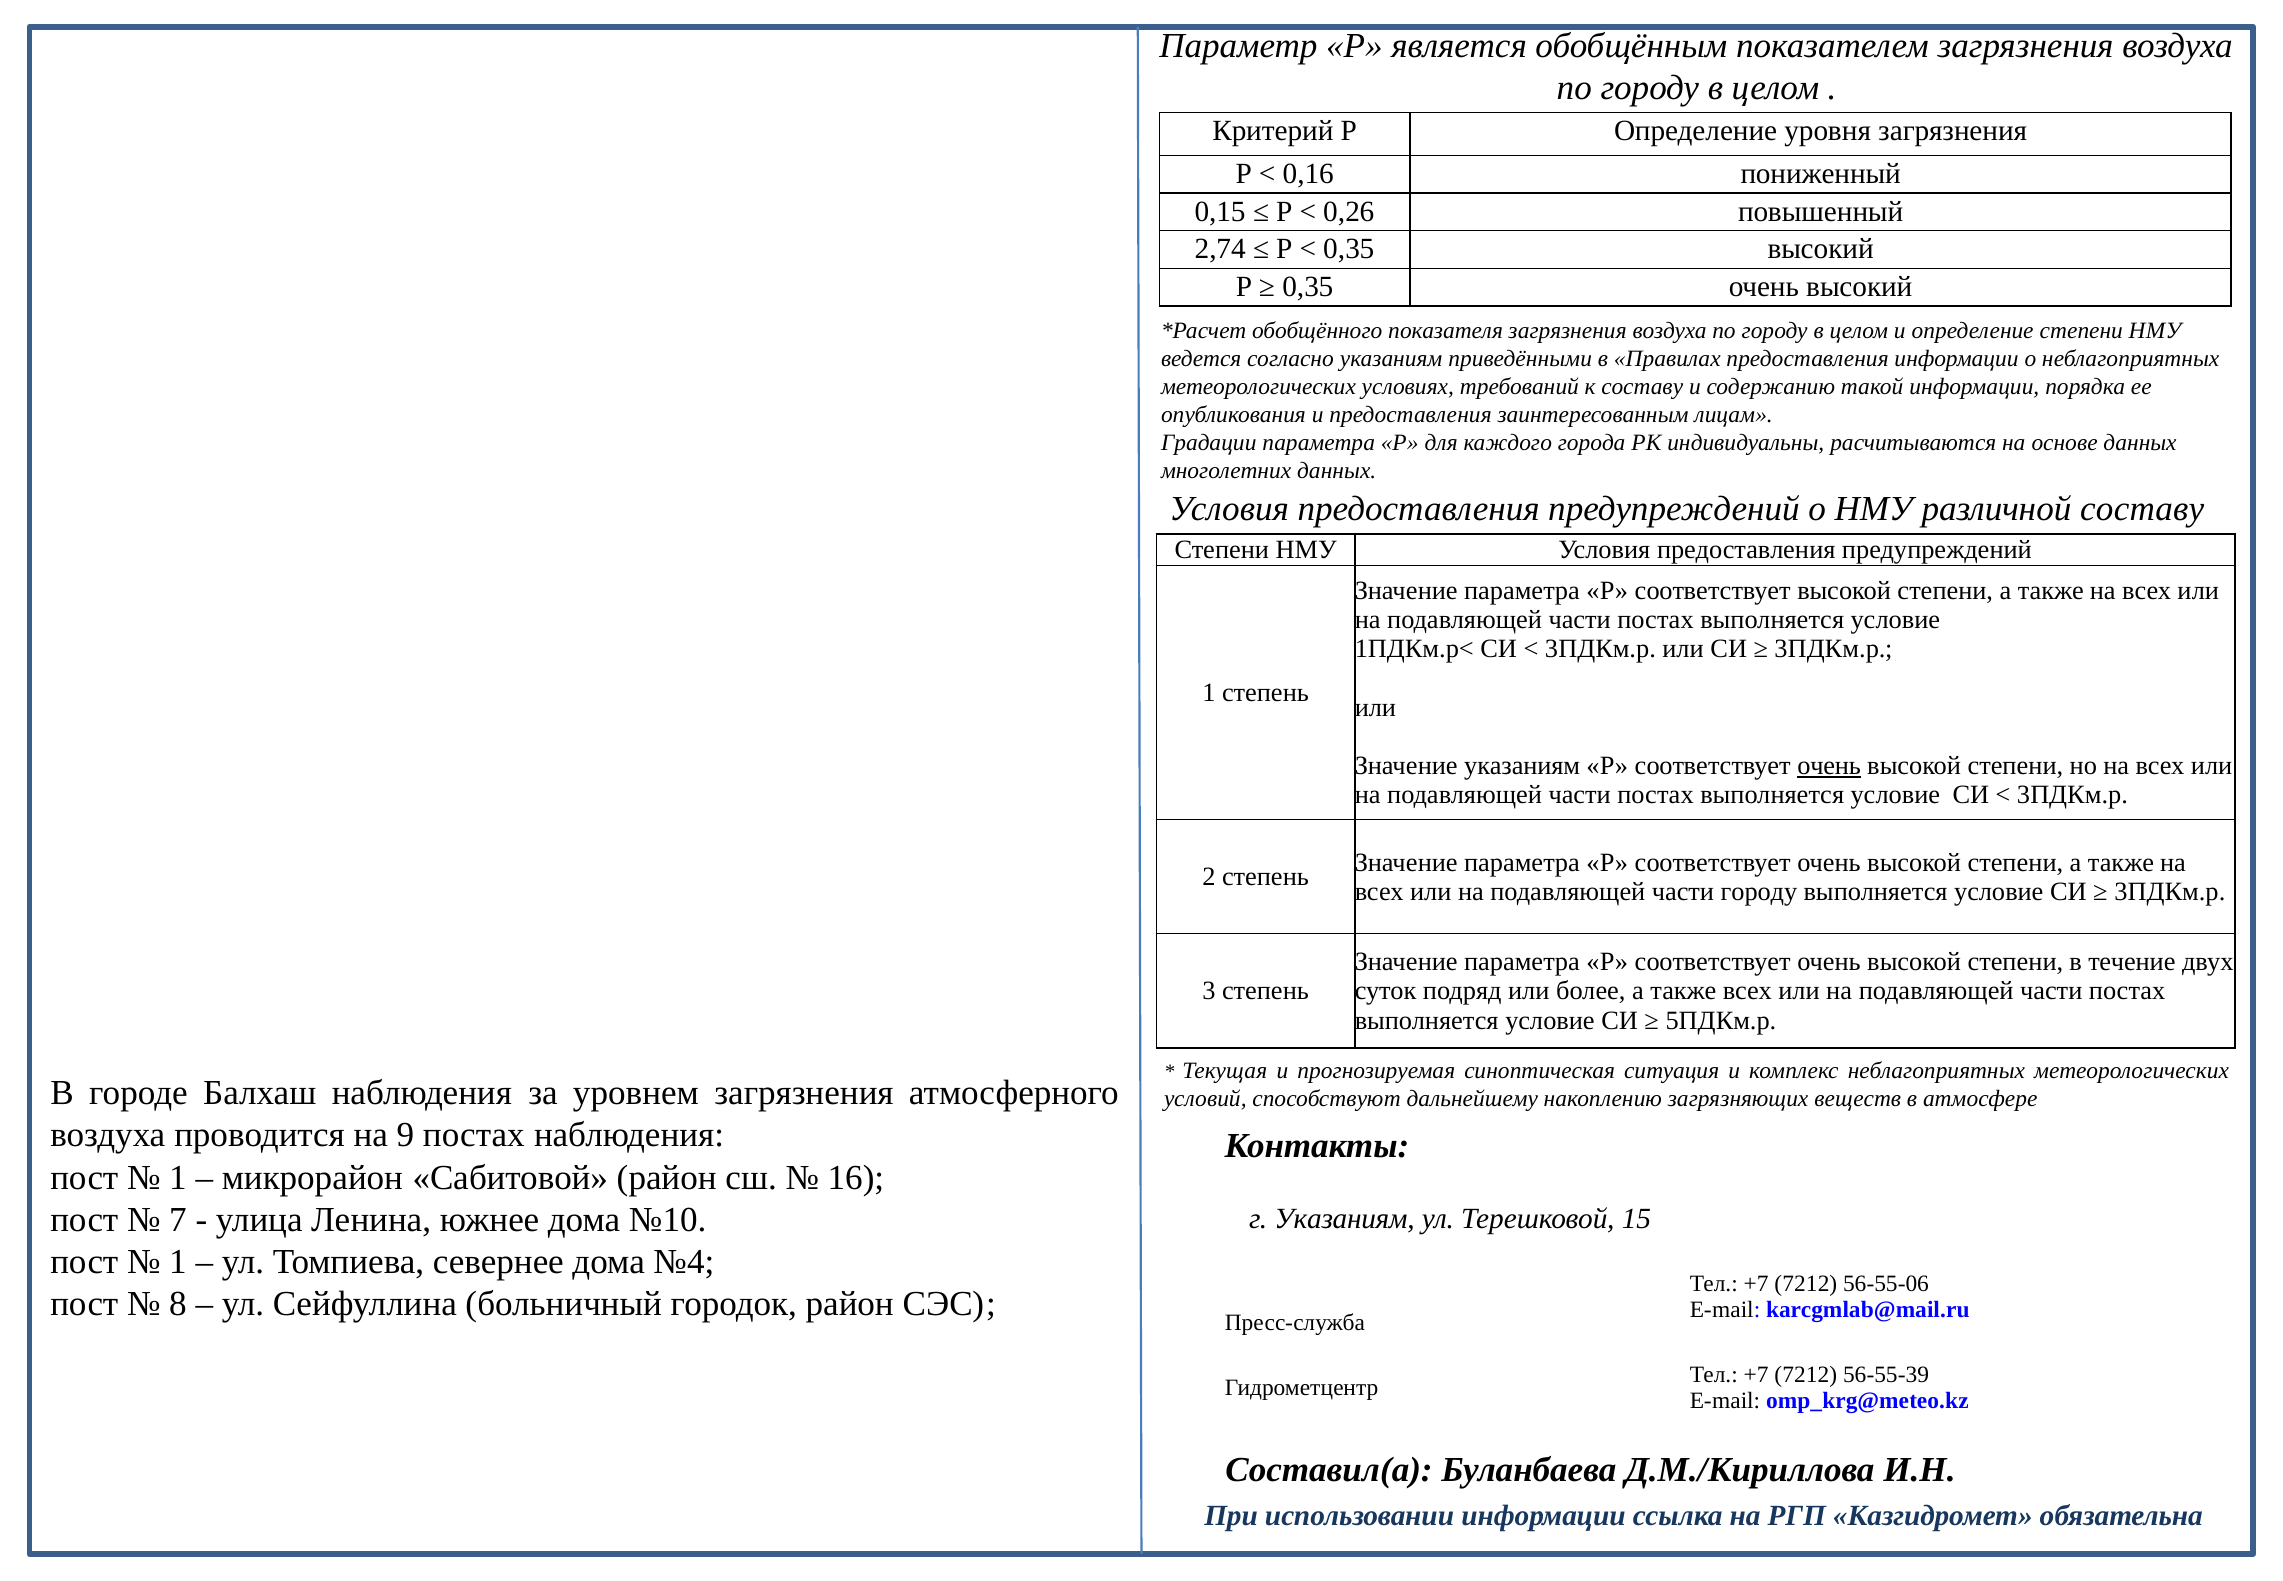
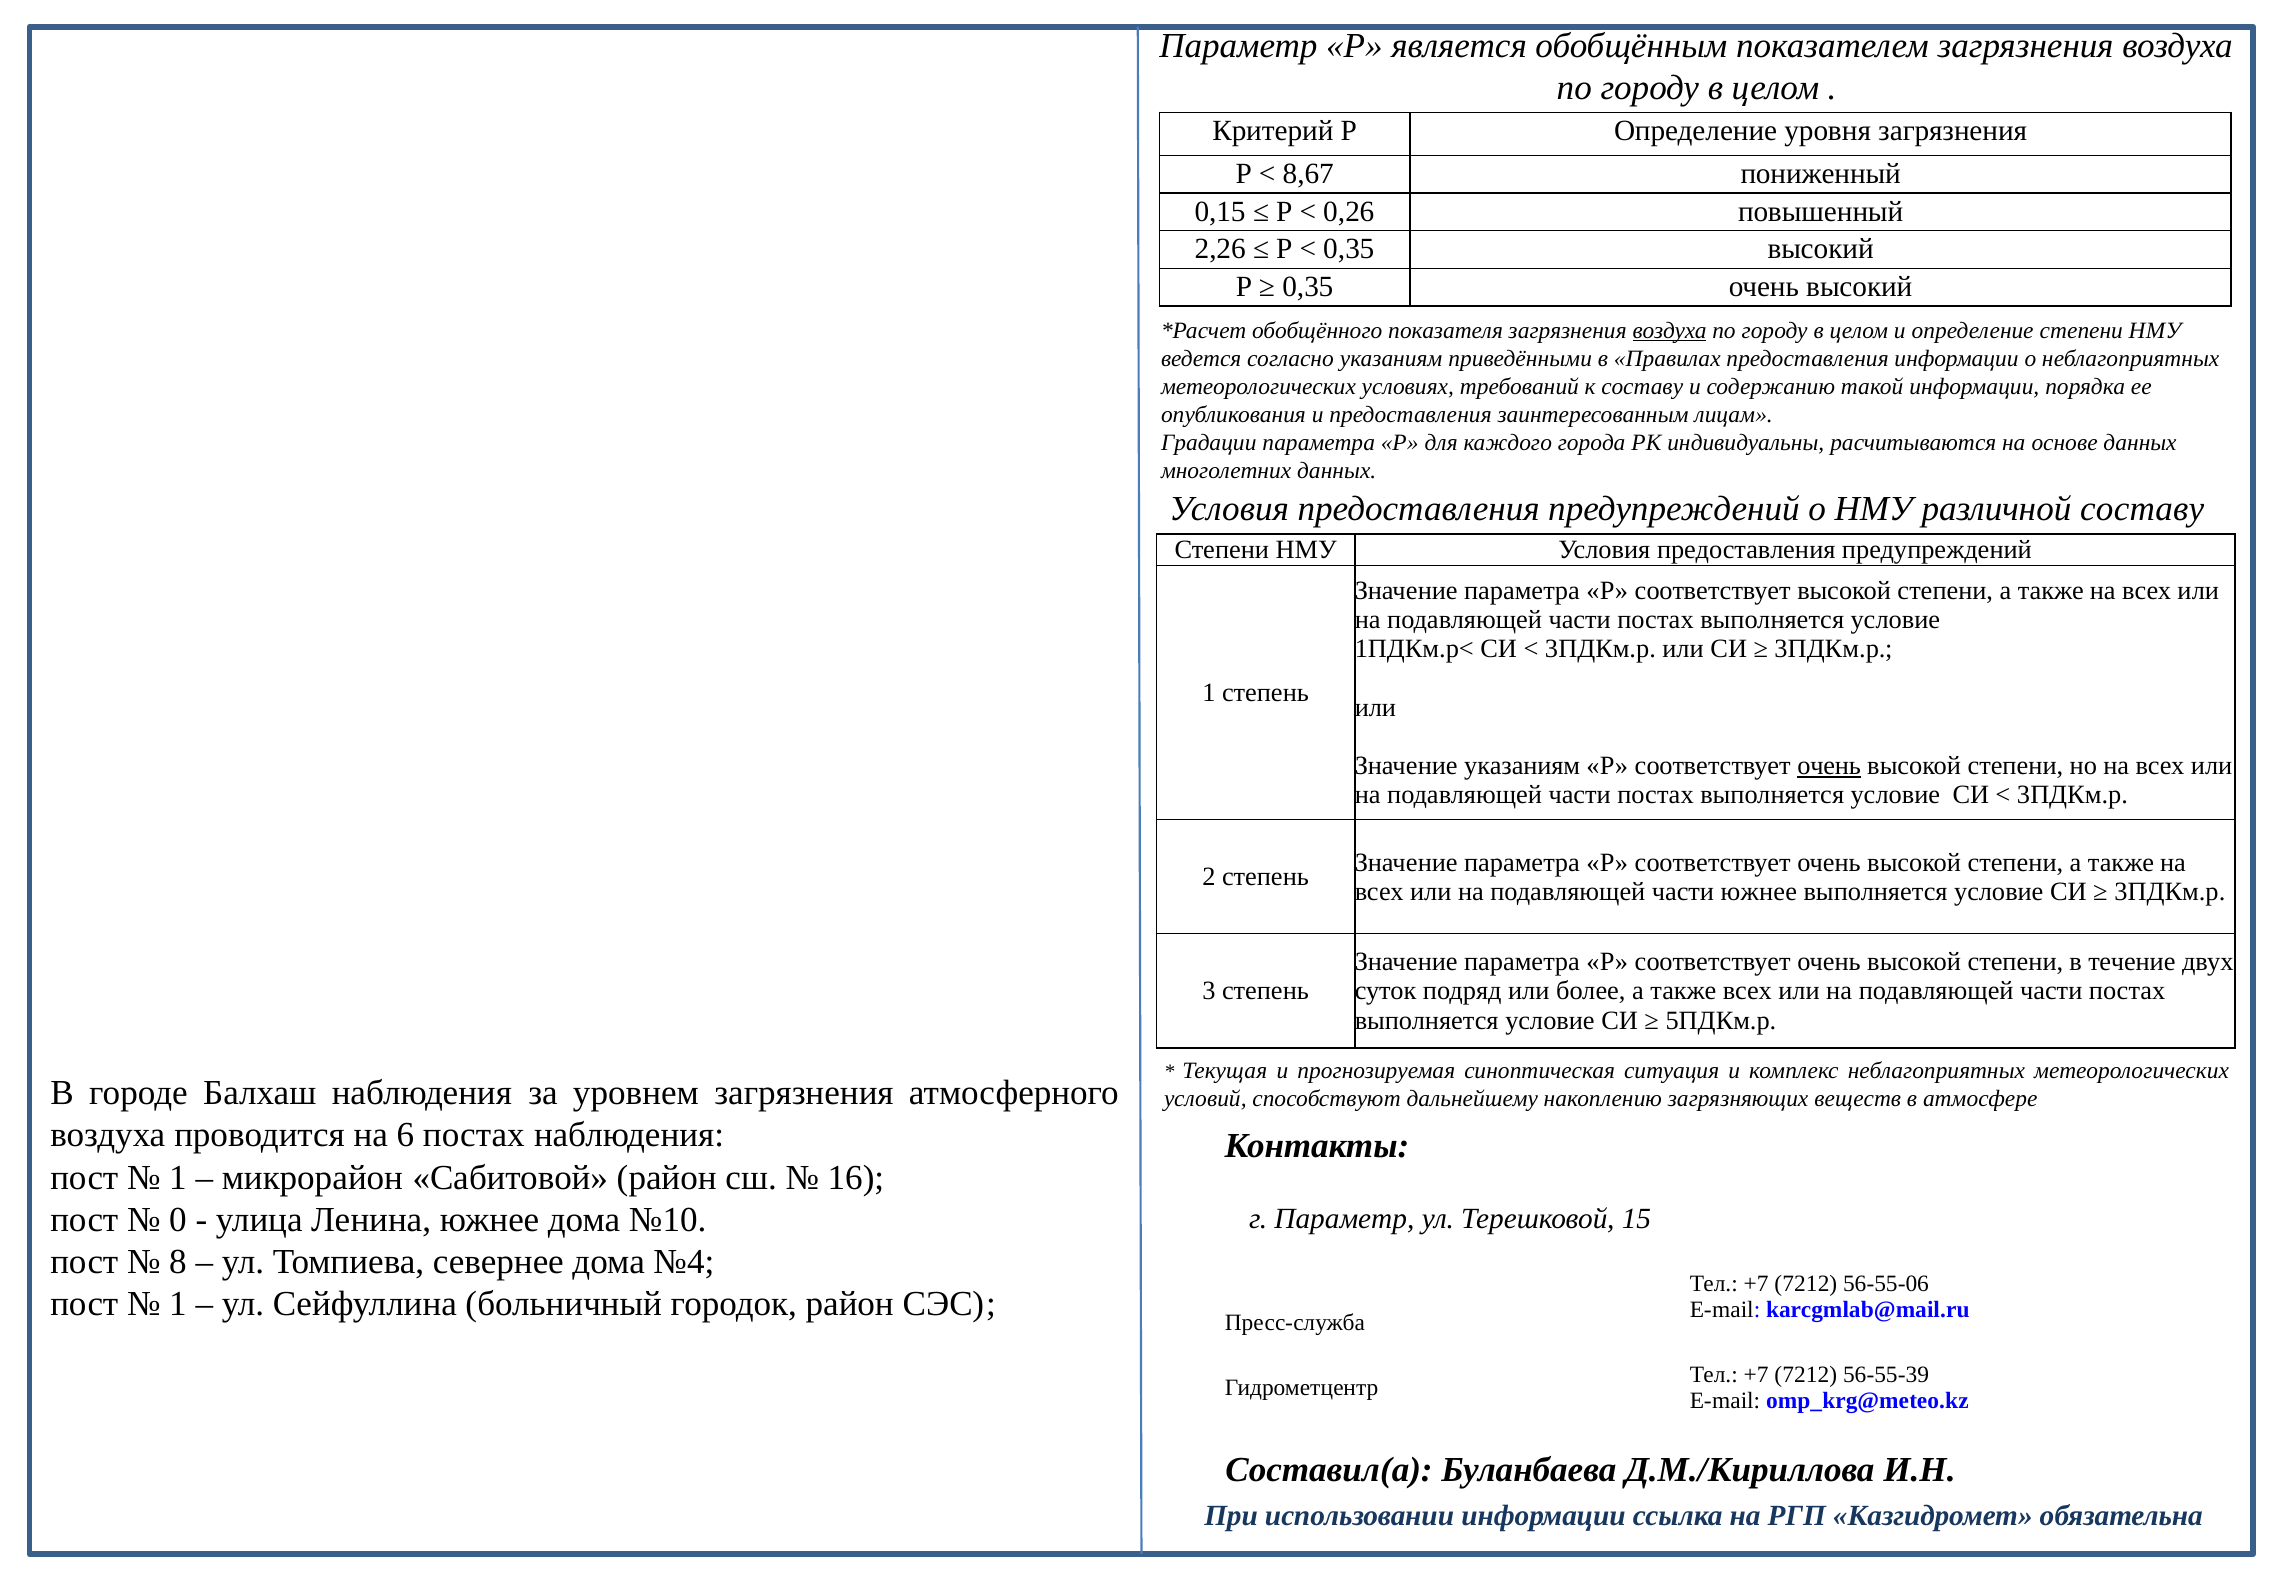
0,16: 0,16 -> 8,67 (1308, 174)
2,74: 2,74 -> 2,26 (1220, 249)
воздуха underline: none -> present (1670, 330)
части городу: городу -> южнее (1759, 891)
9: 9 -> 6 (405, 1135)
7: 7 -> 0 (178, 1219)
г Указаниям: Указаниям -> Параметр (1344, 1219)
1: 1 -> 8 (178, 1261)
8: 8 -> 1 (178, 1304)
